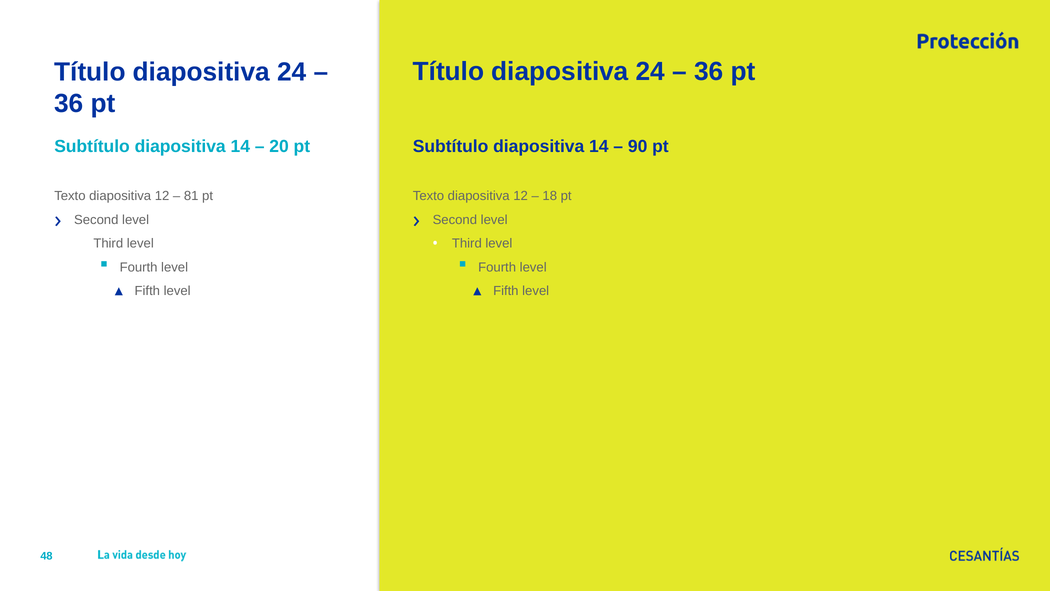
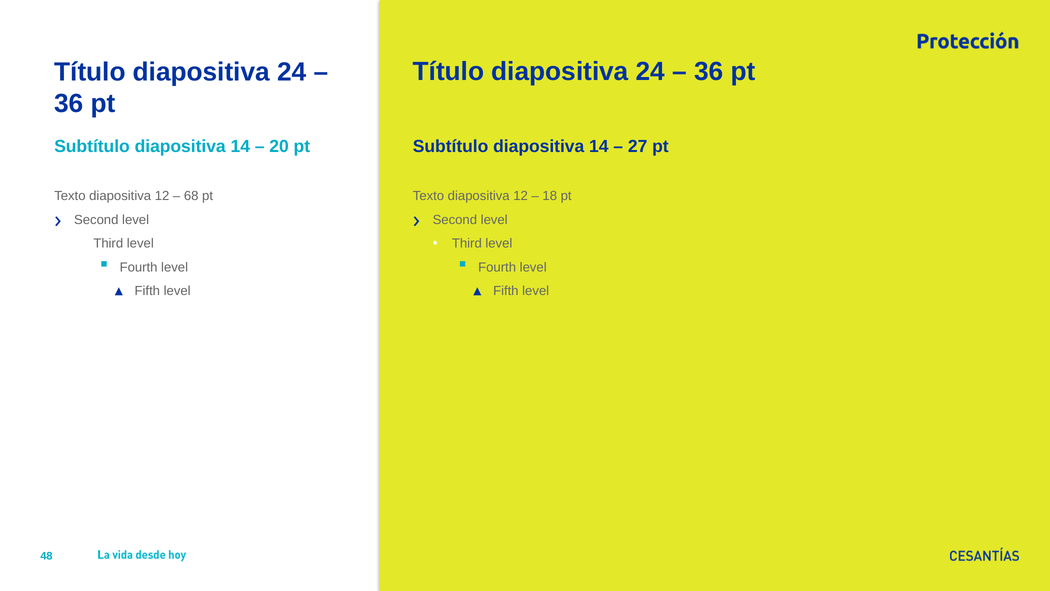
90: 90 -> 27 (638, 147)
81: 81 -> 68 (191, 196)
